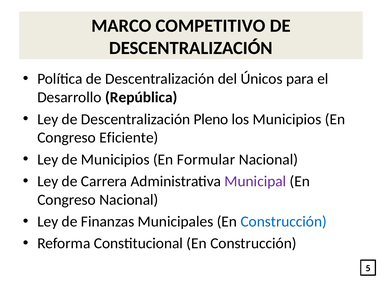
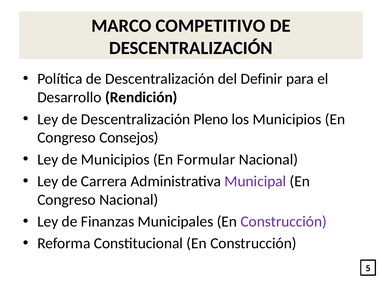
Únicos: Únicos -> Definir (262, 79)
República: República -> Rendición (141, 98)
Eficiente: Eficiente -> Consejos (129, 138)
Construcción colour: blue -> purple (284, 222)
